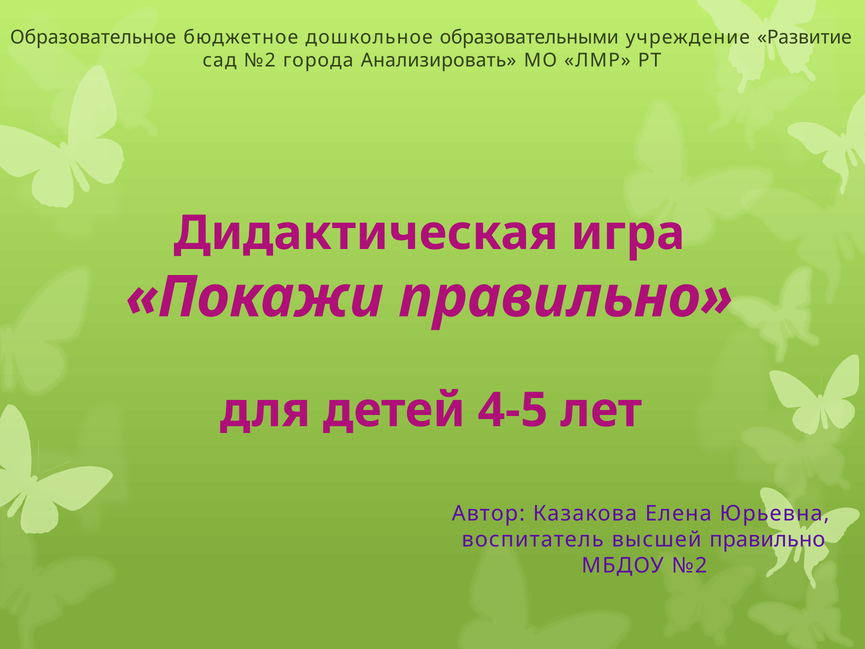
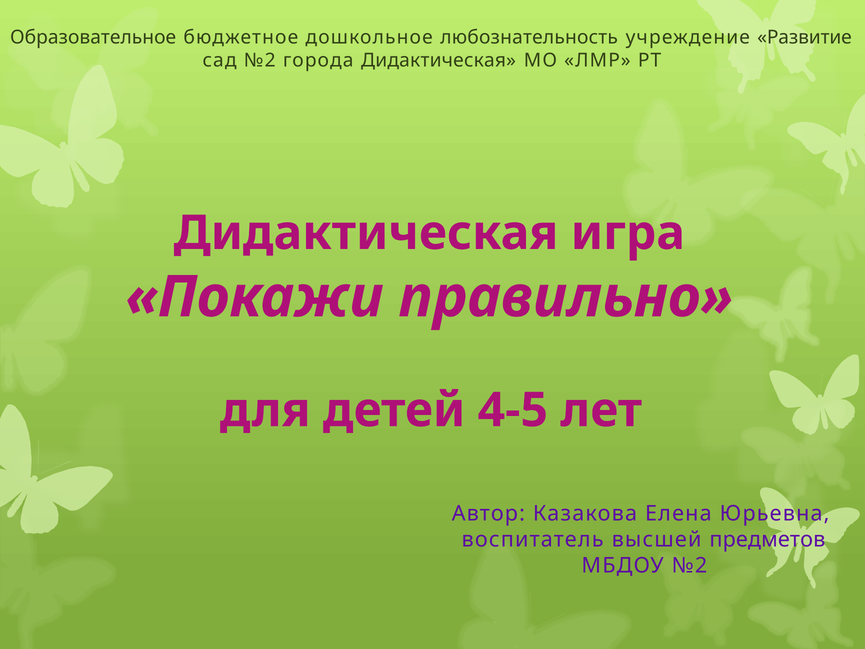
образовательными: образовательными -> любознательность (529, 37)
города Анализировать: Анализировать -> Дидактическая (439, 60)
высшей правильно: правильно -> предметов (767, 539)
